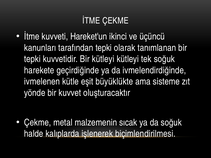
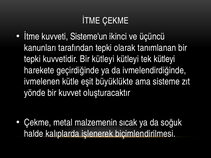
Hareket'un: Hareket'un -> Sisteme'un (89, 37)
tek soğuk: soğuk -> kütleyi (164, 59)
